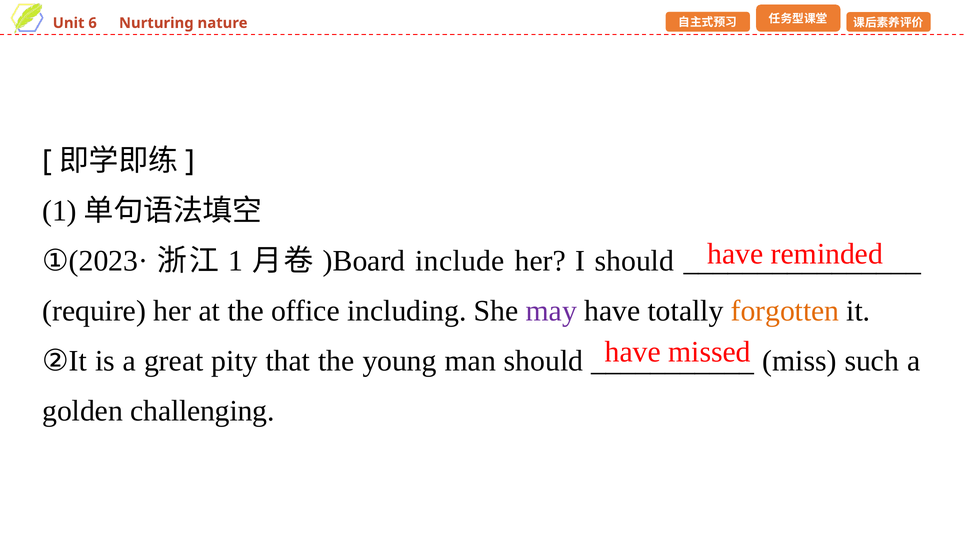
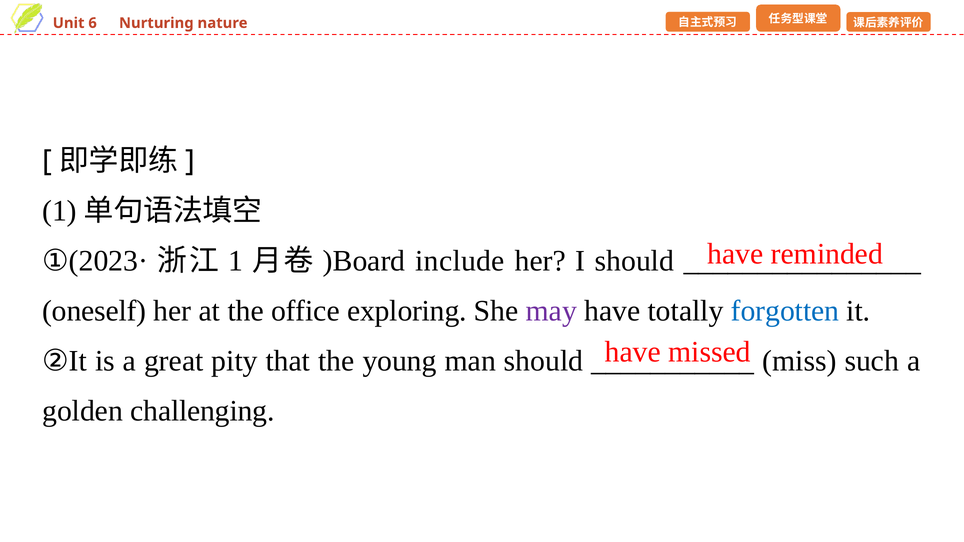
require: require -> oneself (94, 311)
including: including -> exploring (407, 311)
forgotten colour: orange -> blue (785, 311)
